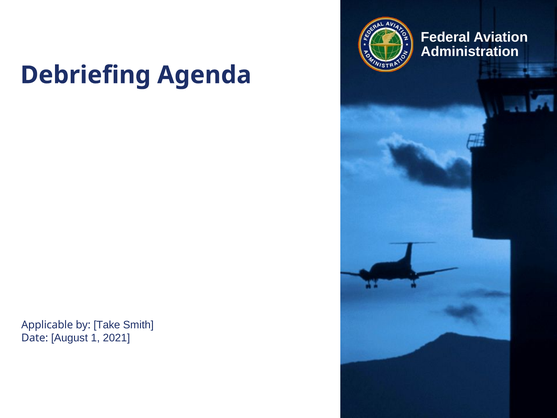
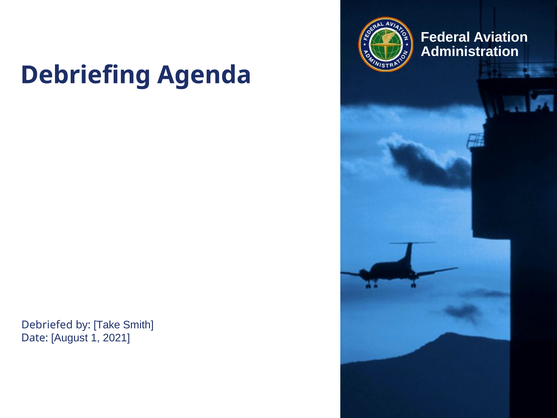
Applicable: Applicable -> Debriefed (47, 325)
